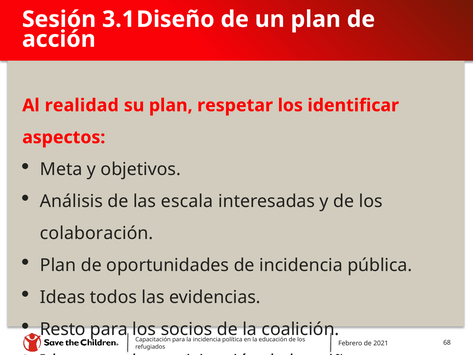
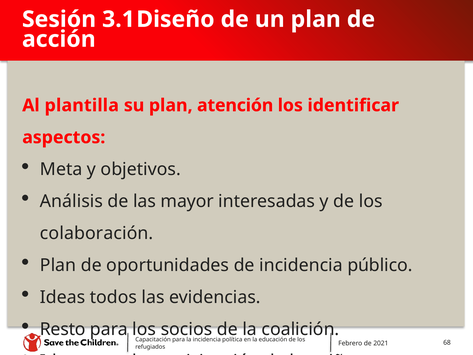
realidad: realidad -> plantilla (82, 105)
respetar: respetar -> atención (235, 105)
escala: escala -> mayor (187, 201)
pública: pública -> público (380, 265)
